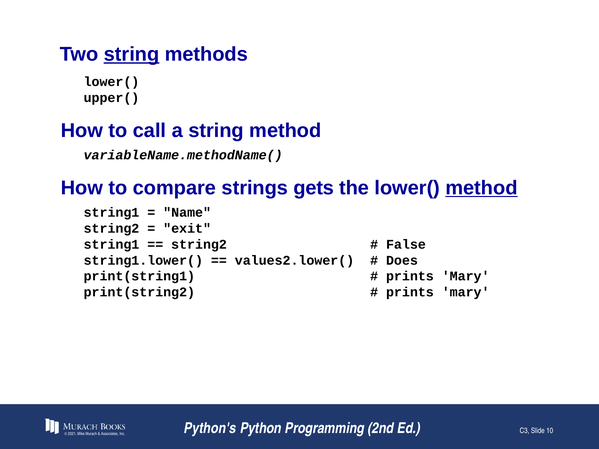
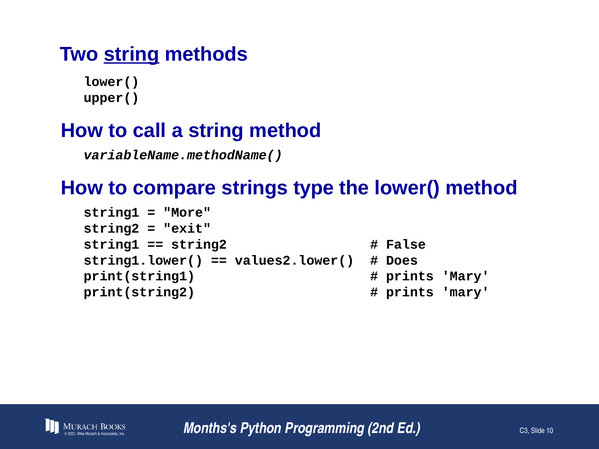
gets: gets -> type (314, 188)
method underline: present -> none (481, 188)
Name: Name -> More (187, 213)
Python's: Python's -> Months's (210, 428)
